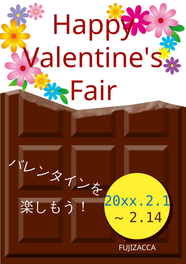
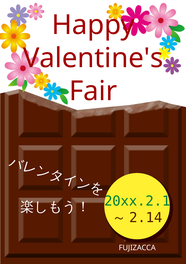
20xx.2.1 colour: blue -> green (137, 200)
